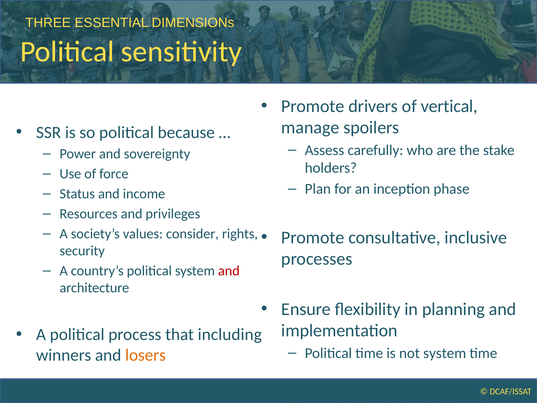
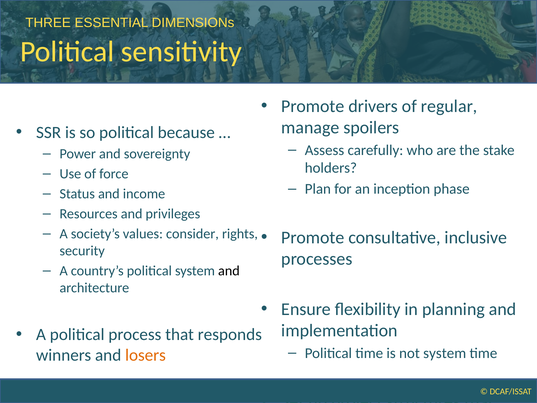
vertical: vertical -> regular (449, 106)
and colour: red -> black (229, 271)
including: including -> responds (230, 334)
